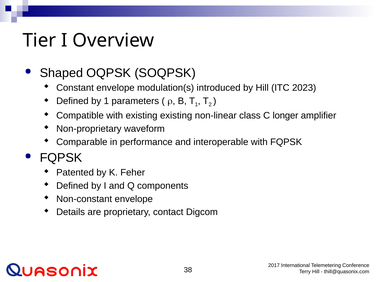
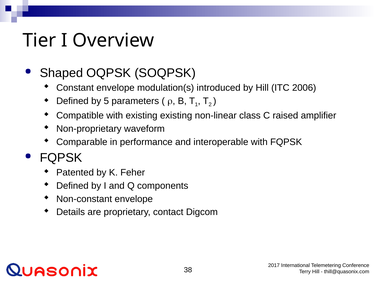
2023: 2023 -> 2006 (304, 88)
by 1: 1 -> 5 (106, 101)
longer: longer -> raised (285, 116)
